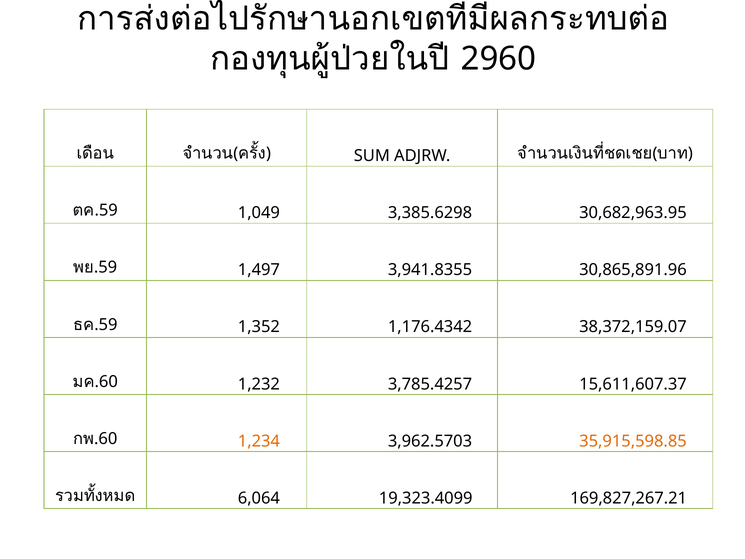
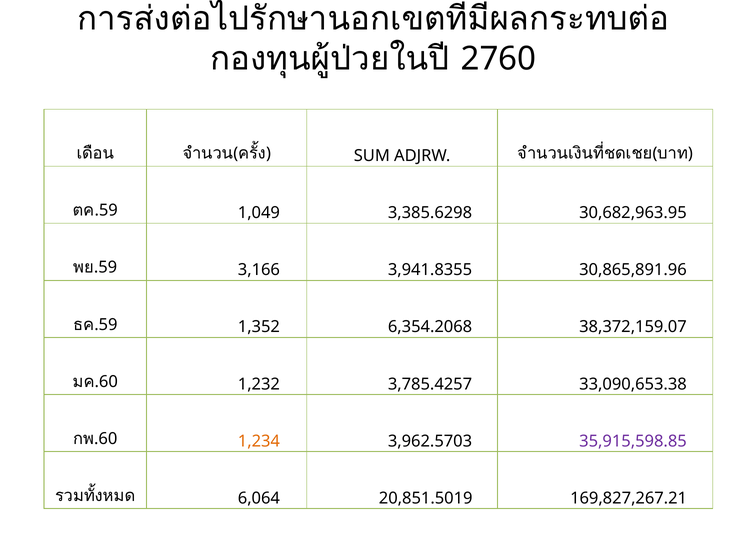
2960: 2960 -> 2760 (498, 59)
1,497: 1,497 -> 3,166 (259, 270)
1,176.4342: 1,176.4342 -> 6,354.2068 (430, 327)
15,611,607.37: 15,611,607.37 -> 33,090,653.38 (633, 384)
35,915,598.85 colour: orange -> purple (633, 441)
19,323.4099: 19,323.4099 -> 20,851.5019 (426, 498)
